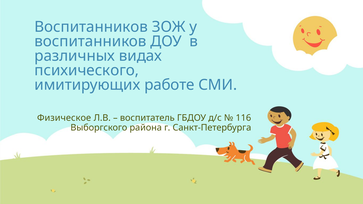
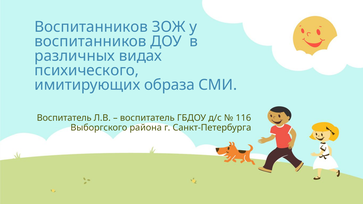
работе: работе -> образа (169, 85)
Физическое: Физическое -> Воспитатель (64, 118)
